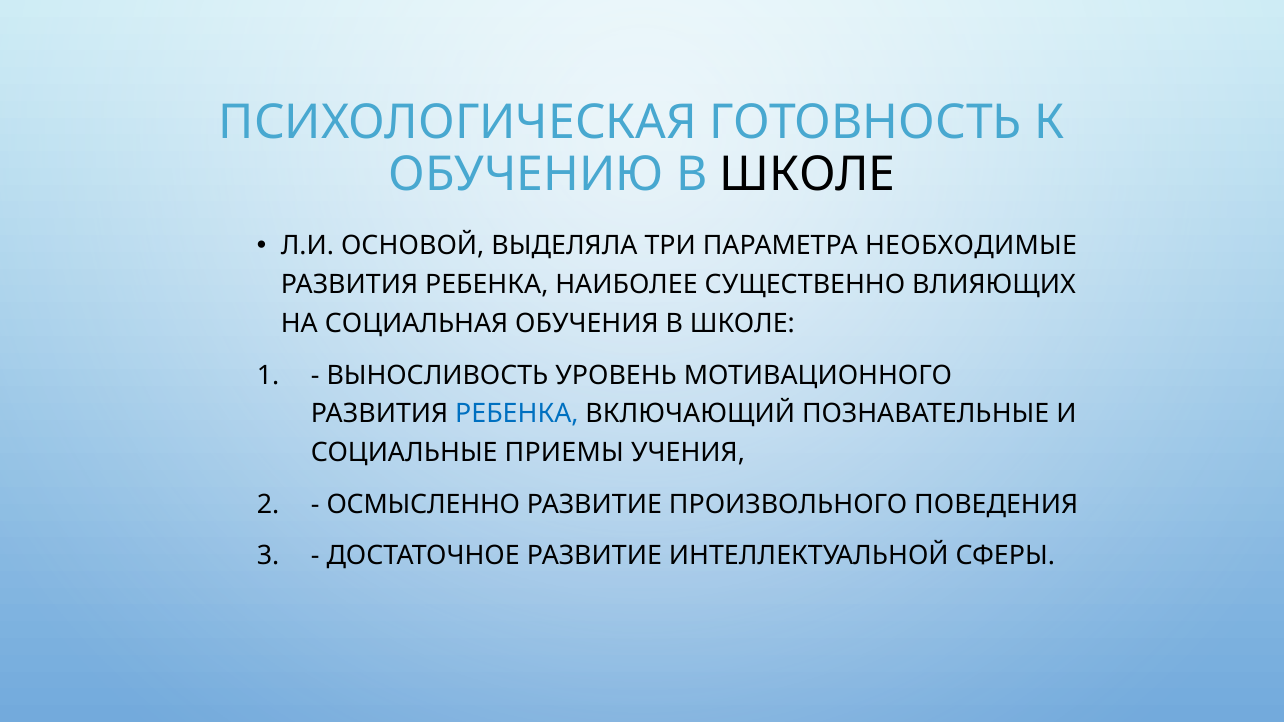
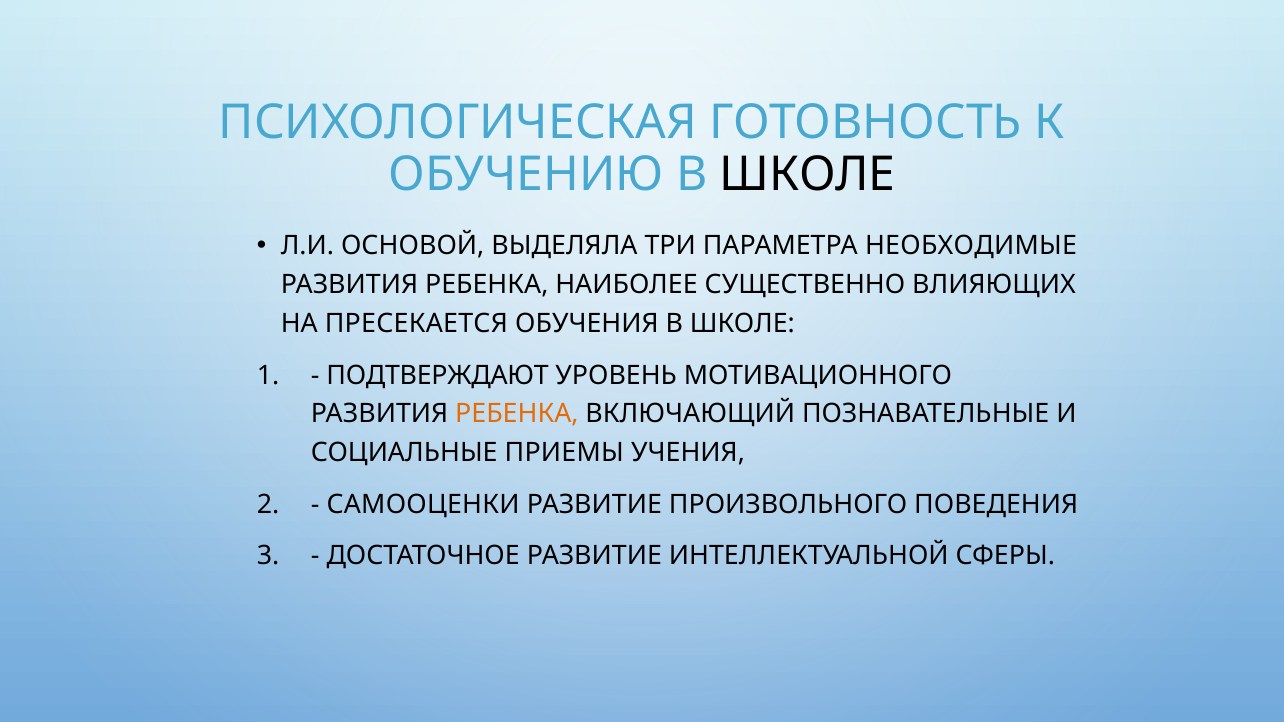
СОЦИАЛЬНАЯ: СОЦИАЛЬНАЯ -> ПРЕСЕКАЕТСЯ (416, 323)
ВЫНОСЛИВОСТЬ: ВЫНОСЛИВОСТЬ -> ПОДТВЕРЖДАЮТ (438, 375)
РЕБЕНКА colour: blue -> orange (517, 414)
ОСМЫСЛЕННО: ОСМЫСЛЕННО -> САМООЦЕНКИ (423, 504)
